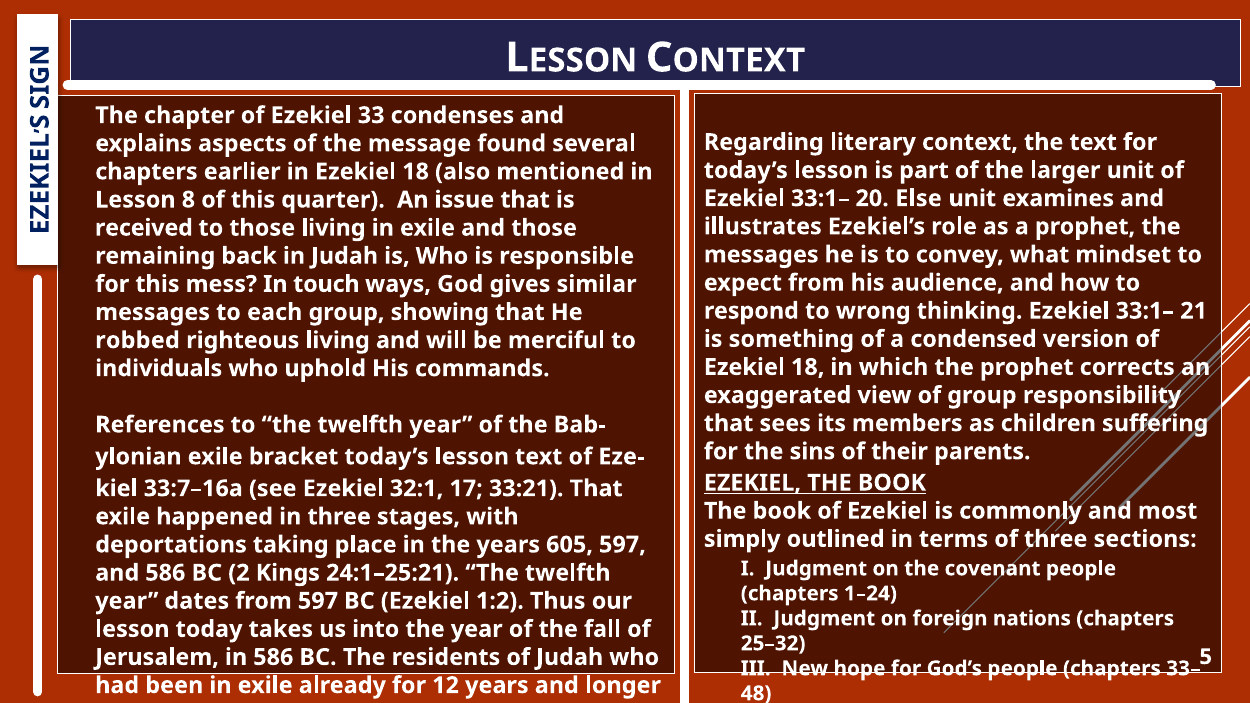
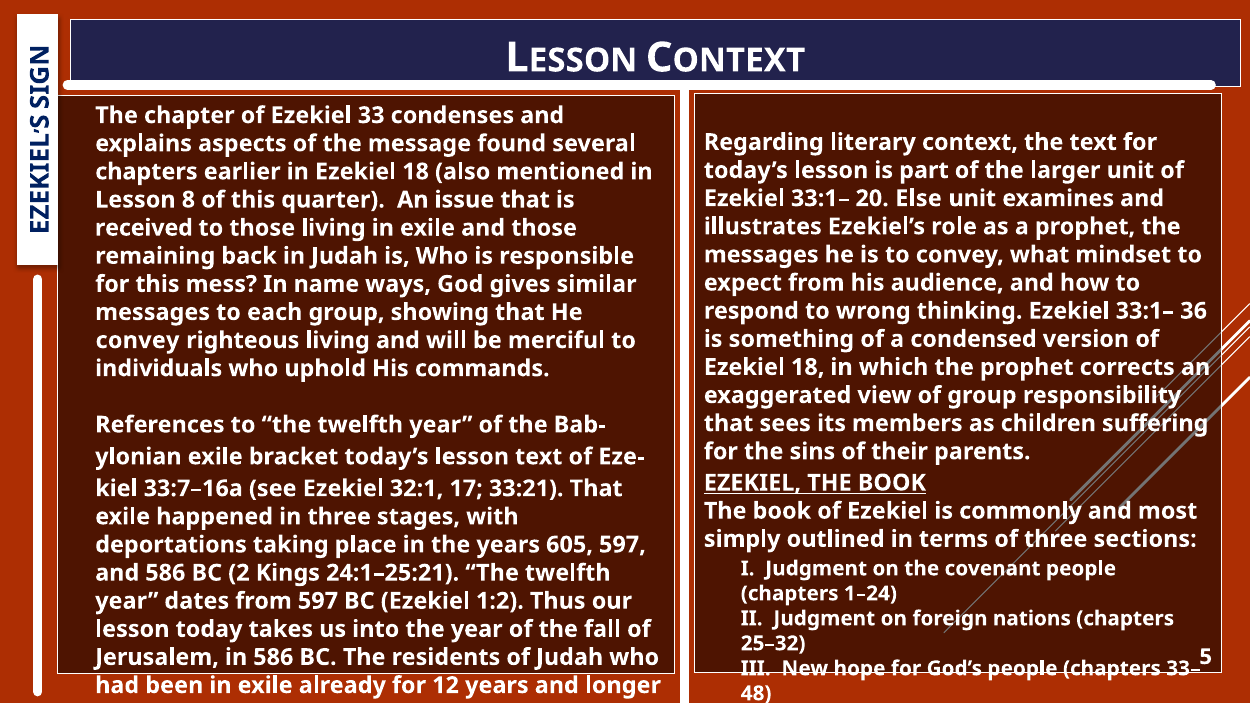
touch: touch -> name (326, 284)
21: 21 -> 36 (1194, 311)
robbed: robbed -> convey (137, 340)
